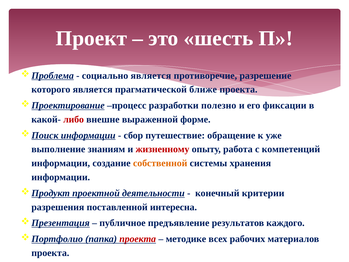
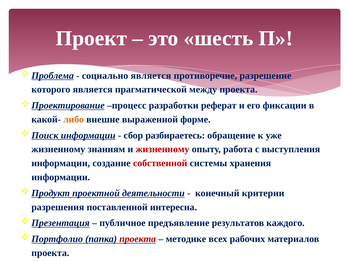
ближе: ближе -> между (203, 89)
полезно: полезно -> реферат (219, 105)
либо colour: red -> orange (74, 119)
путешествие: путешествие -> разбираетесь (175, 135)
выполнение: выполнение -> жизненному (58, 149)
компетенций: компетенций -> выступления (291, 149)
собственной colour: orange -> red (160, 163)
